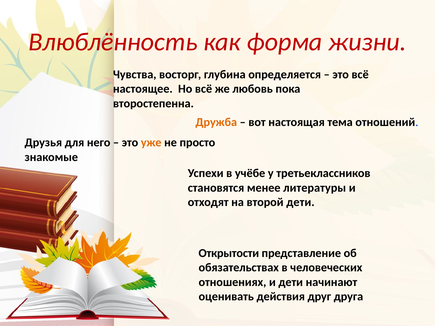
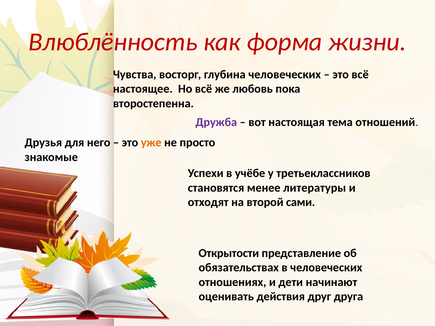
глубина определяется: определяется -> человеческих (285, 74)
Дружба colour: orange -> purple (216, 122)
второй дети: дети -> сами (301, 202)
